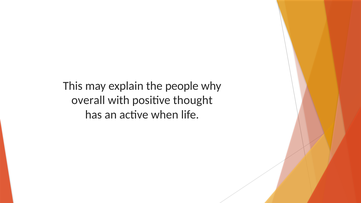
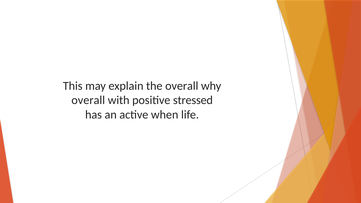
the people: people -> overall (182, 86)
thought: thought -> stressed (193, 100)
